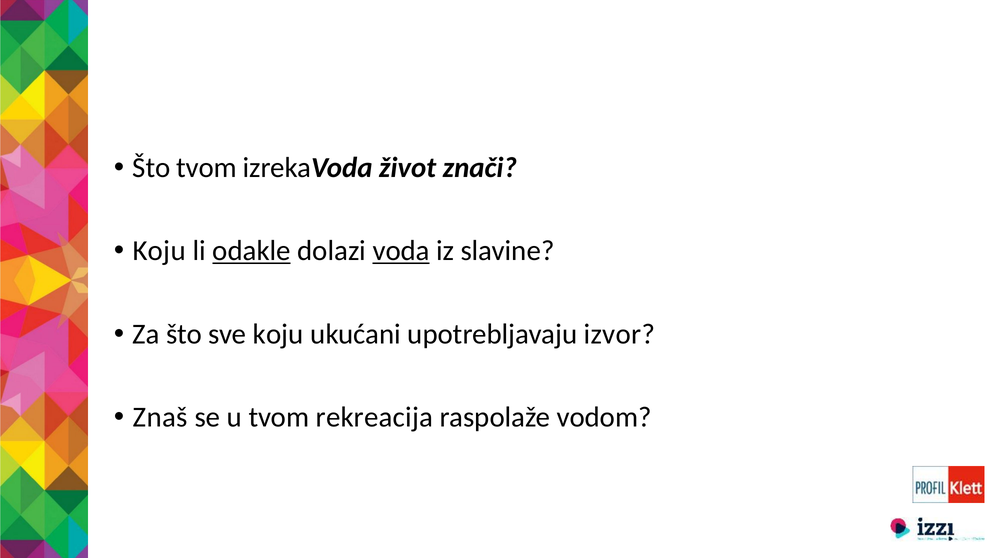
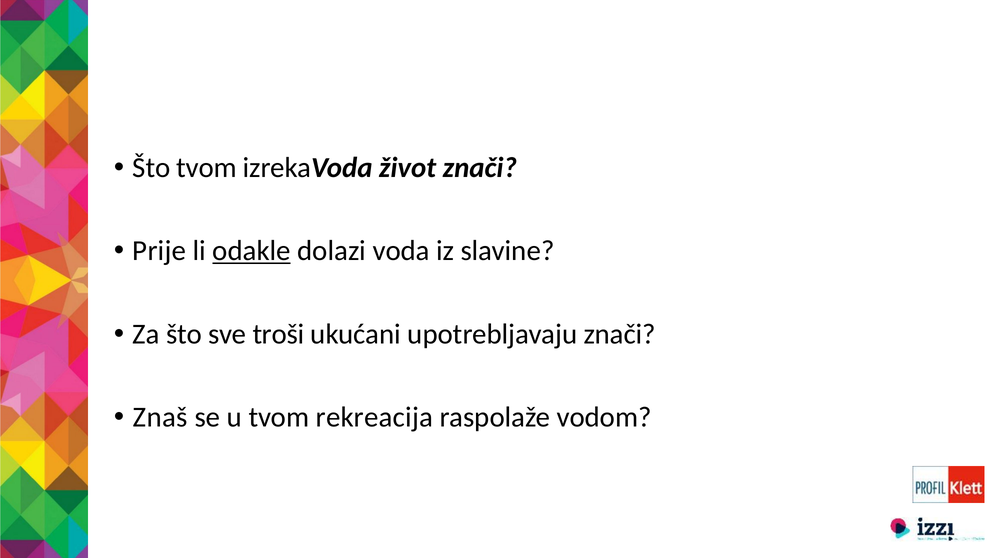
Koju: Koju -> Prije (159, 251)
voda underline: present -> none (401, 251)
sve koju: koju -> troši (278, 334)
upotrebljavaju izvor: izvor -> znači (620, 334)
